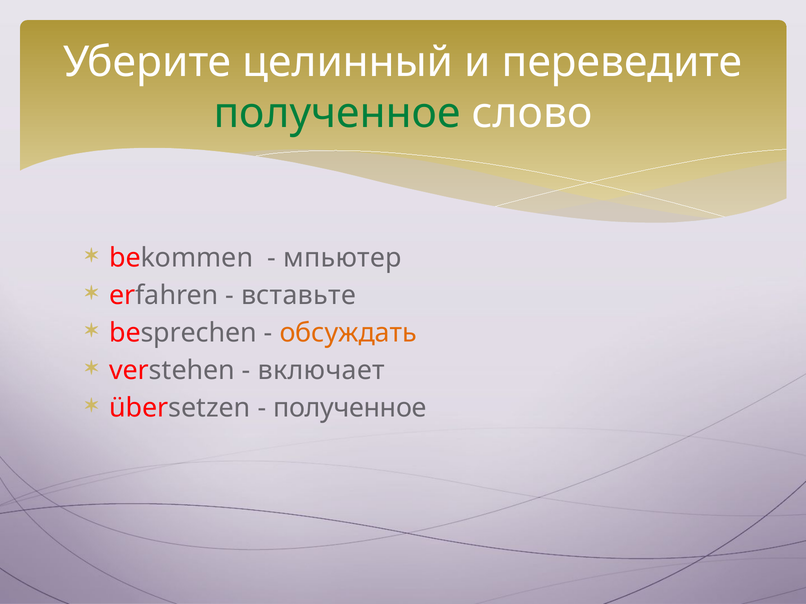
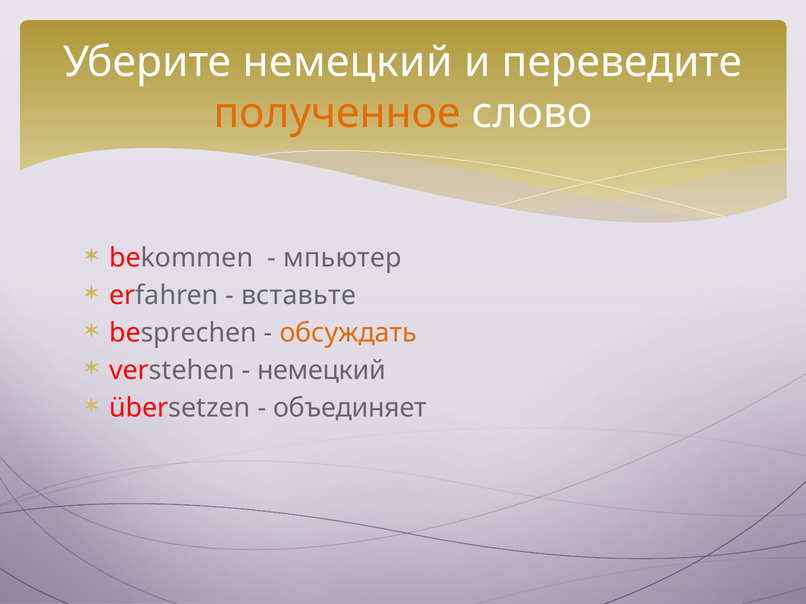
Уберите целинный: целинный -> немецкий (348, 62)
полученное colour: green -> orange (337, 114)
включает: включает -> немецкий (322, 371)
полученное: полученное -> объединяет (350, 408)
